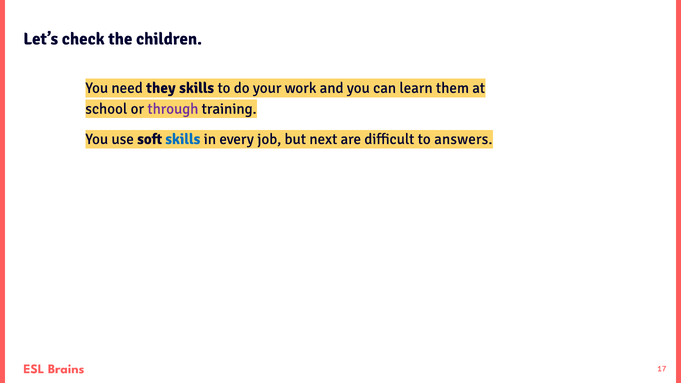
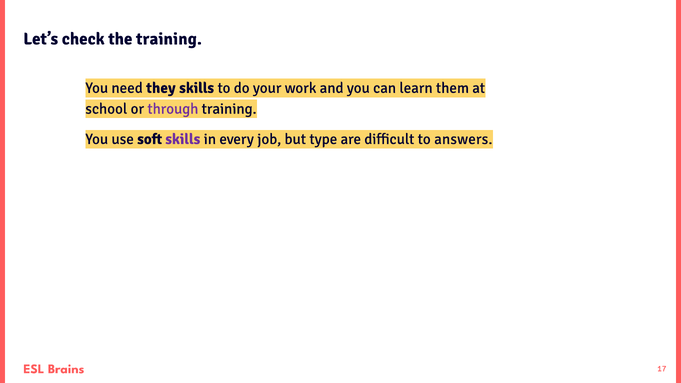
the children: children -> training (169, 39)
skills colour: blue -> purple (183, 139)
next: next -> type (323, 139)
